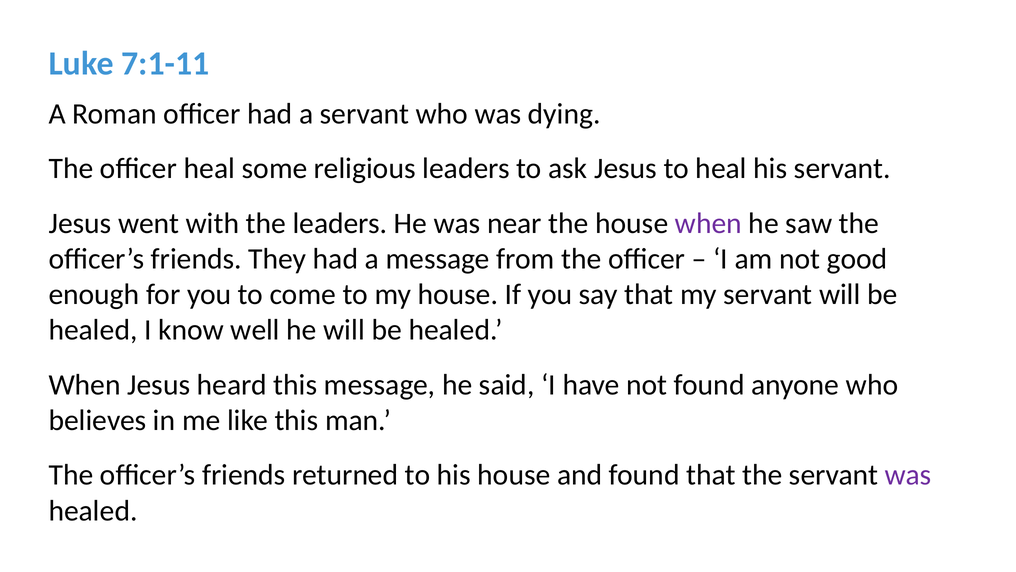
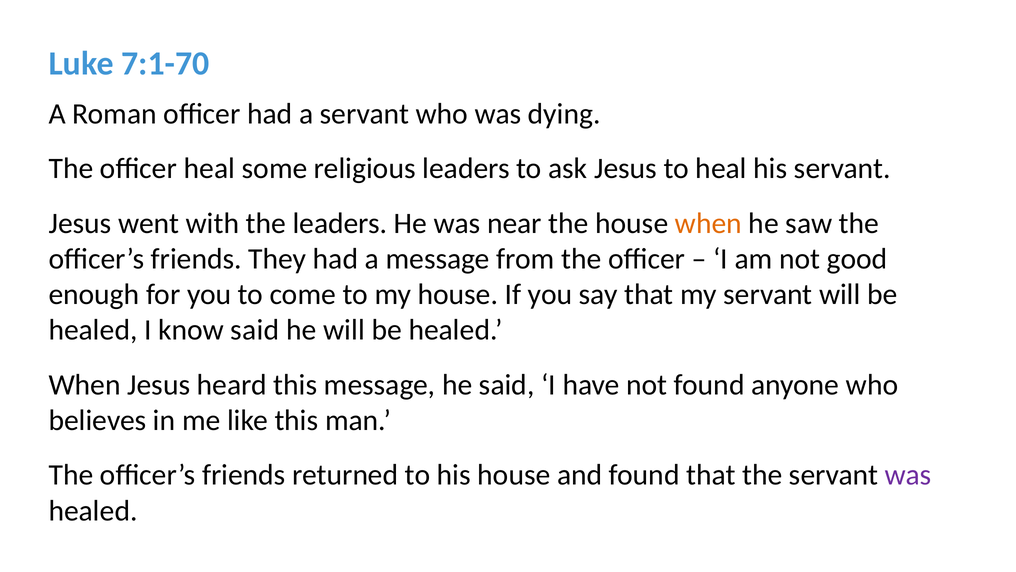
7:1-11: 7:1-11 -> 7:1-70 (165, 63)
when colour: purple -> orange (708, 223)
know well: well -> said (255, 330)
